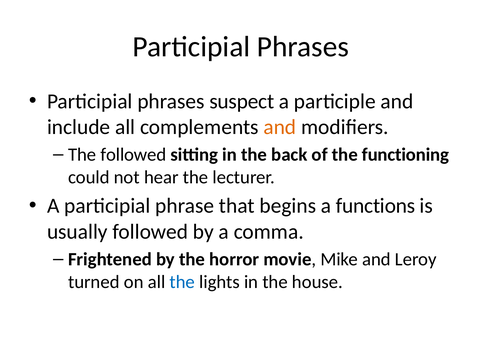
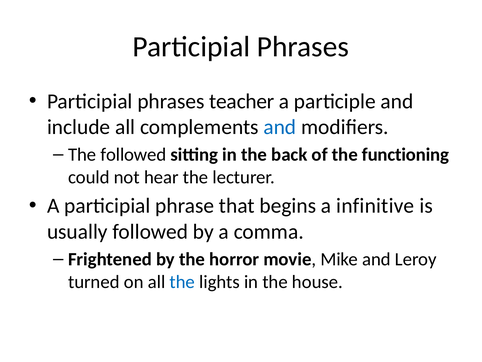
suspect: suspect -> teacher (242, 101)
and colour: orange -> blue (280, 127)
functions: functions -> infinitive (375, 206)
